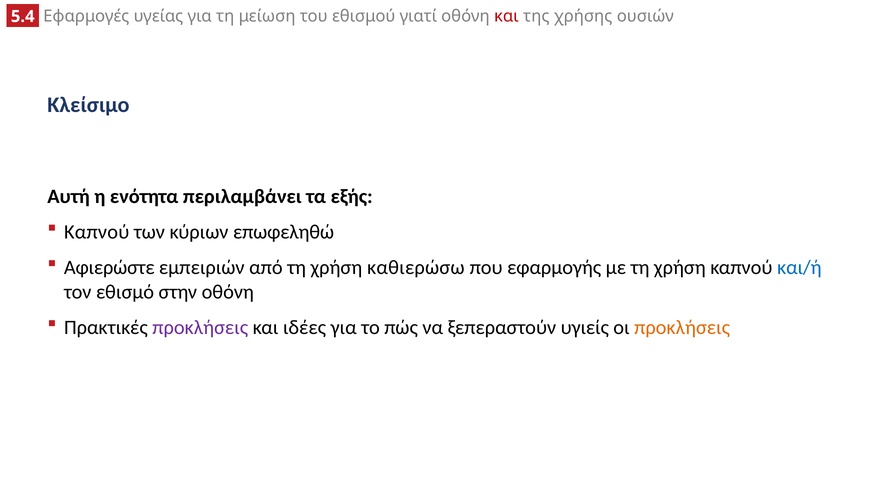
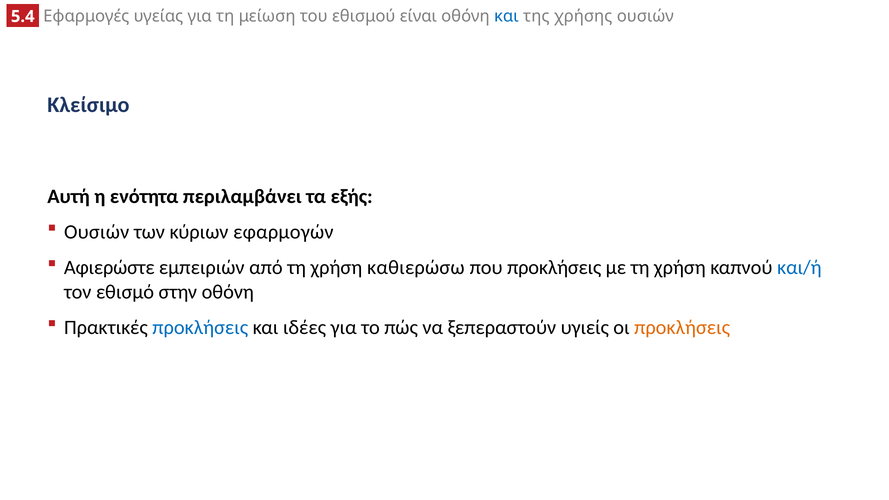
γιατί: γιατί -> είναι (418, 16)
και colour: red -> blue (506, 16)
Καπνού: Καπνού -> Ουσιών (97, 232)
επωφεληθώ: επωφεληθώ -> εφαρμογών (283, 232)
που εφαρμογής: εφαρμογής -> προκλήσεις (554, 267)
προκλήσεις colour: purple -> blue (200, 327)
